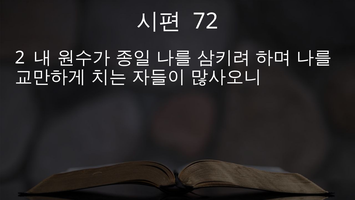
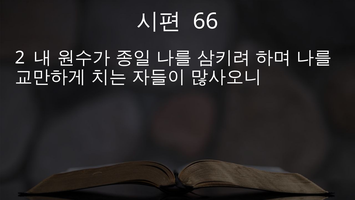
72: 72 -> 66 (206, 21)
